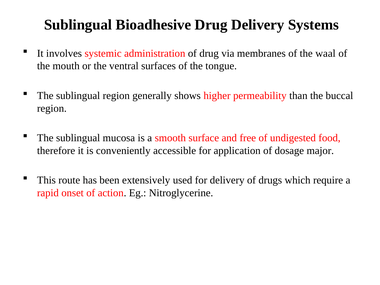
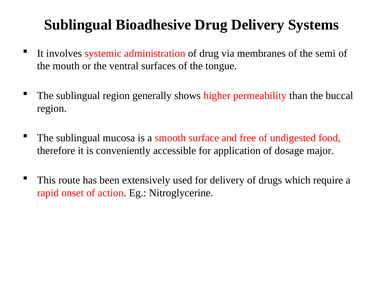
waal: waal -> semi (325, 53)
